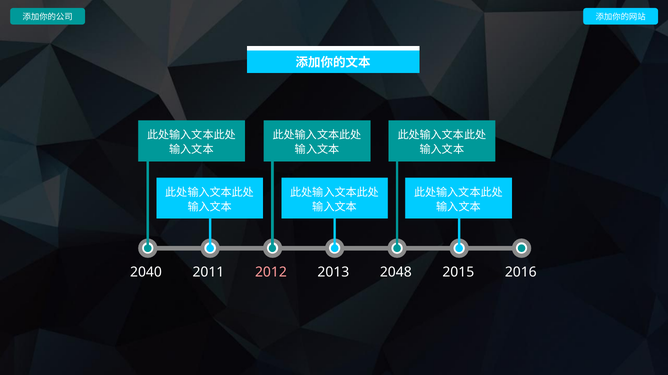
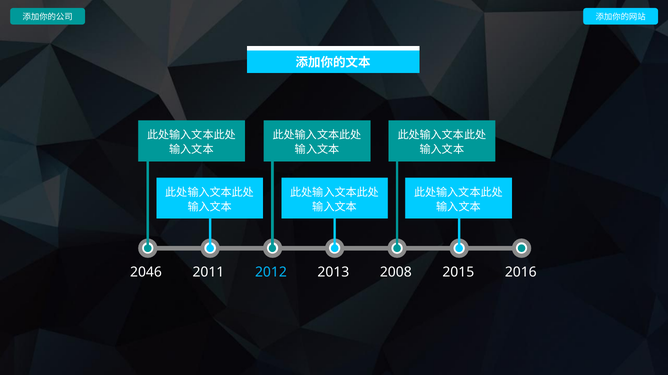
2040: 2040 -> 2046 (146, 272)
2012 colour: pink -> light blue (271, 272)
2048: 2048 -> 2008 (396, 272)
